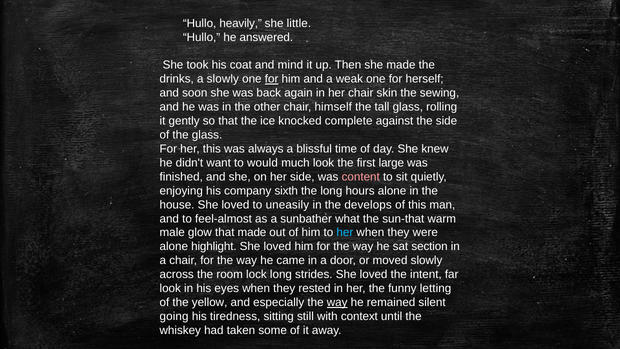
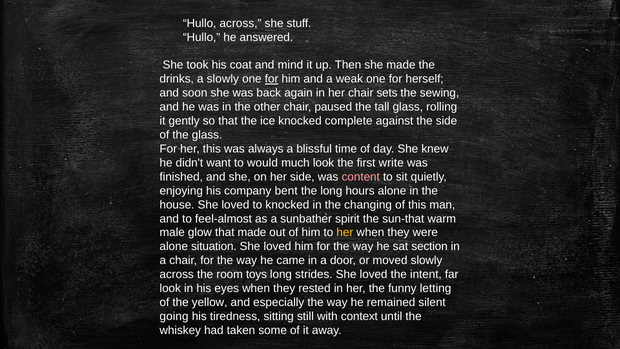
Hullo heavily: heavily -> across (241, 23)
little: little -> stuff (299, 23)
skin: skin -> sets (387, 93)
himself: himself -> paused (333, 107)
large: large -> write (391, 163)
sixth: sixth -> bent (286, 191)
to uneasily: uneasily -> knocked (287, 205)
develops: develops -> changing (368, 205)
what: what -> spirit (347, 219)
her colour: light blue -> yellow (345, 233)
highlight: highlight -> situation (214, 247)
lock: lock -> toys (256, 274)
way underline: present -> none (337, 302)
